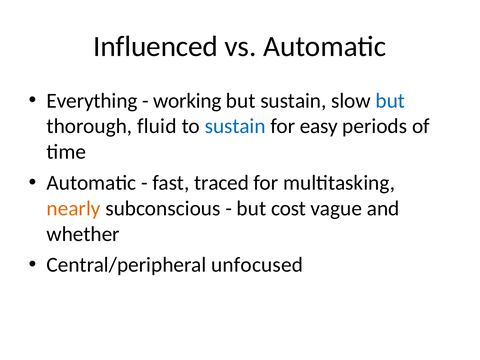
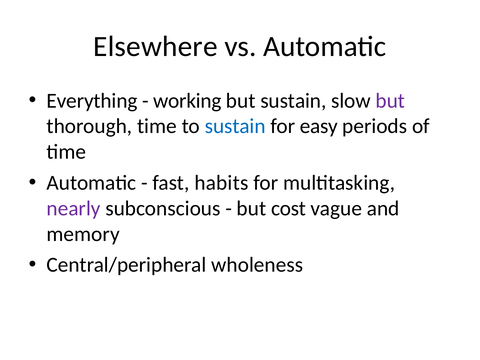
Influenced: Influenced -> Elsewhere (155, 46)
but colour: blue -> purple (390, 101)
thorough fluid: fluid -> time (157, 126)
traced: traced -> habits (221, 183)
nearly colour: orange -> purple (74, 208)
whether: whether -> memory (83, 234)
unfocused: unfocused -> wholeness (257, 265)
